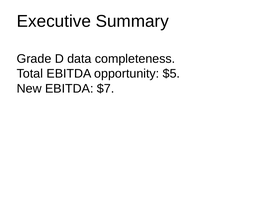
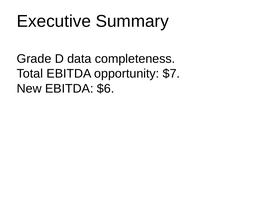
$5: $5 -> $7 (171, 74)
$7: $7 -> $6 (106, 89)
